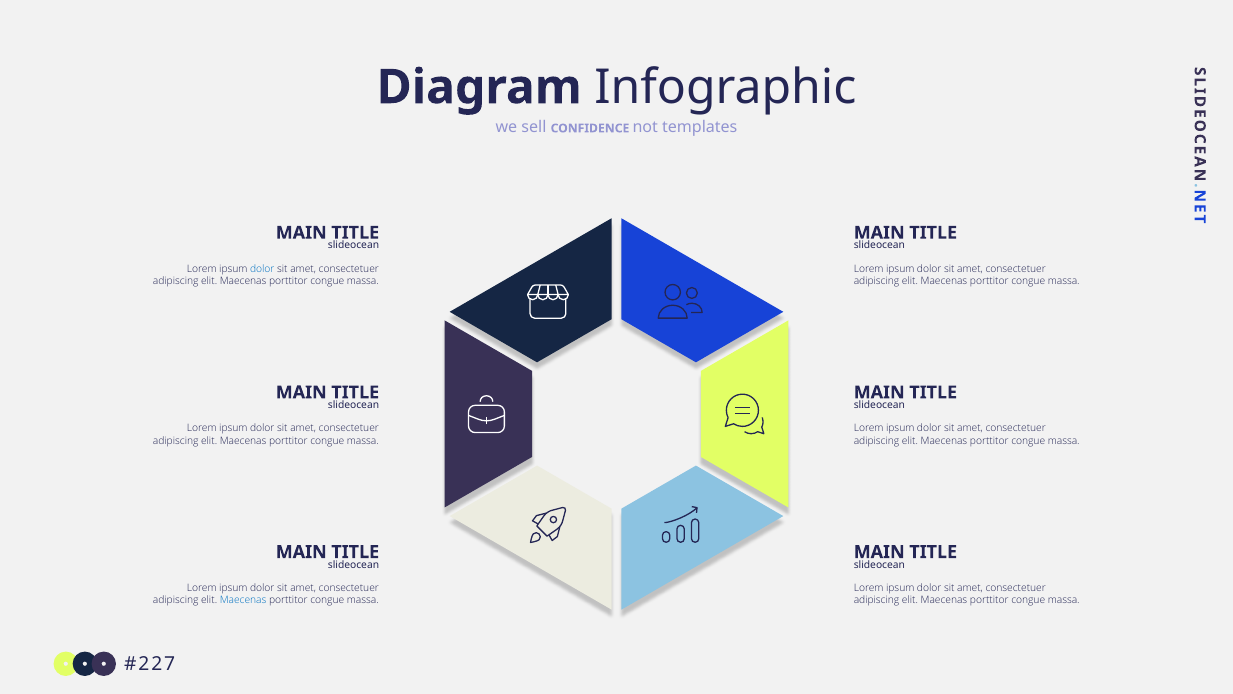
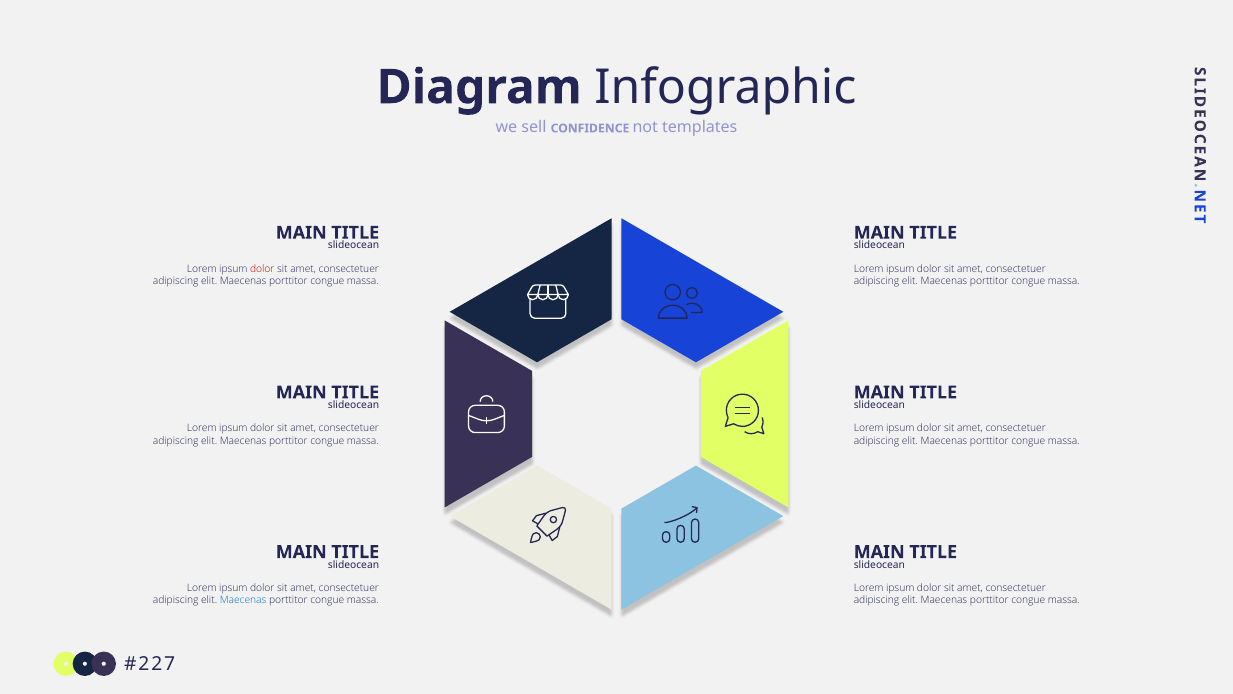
dolor colour: blue -> red (262, 269)
